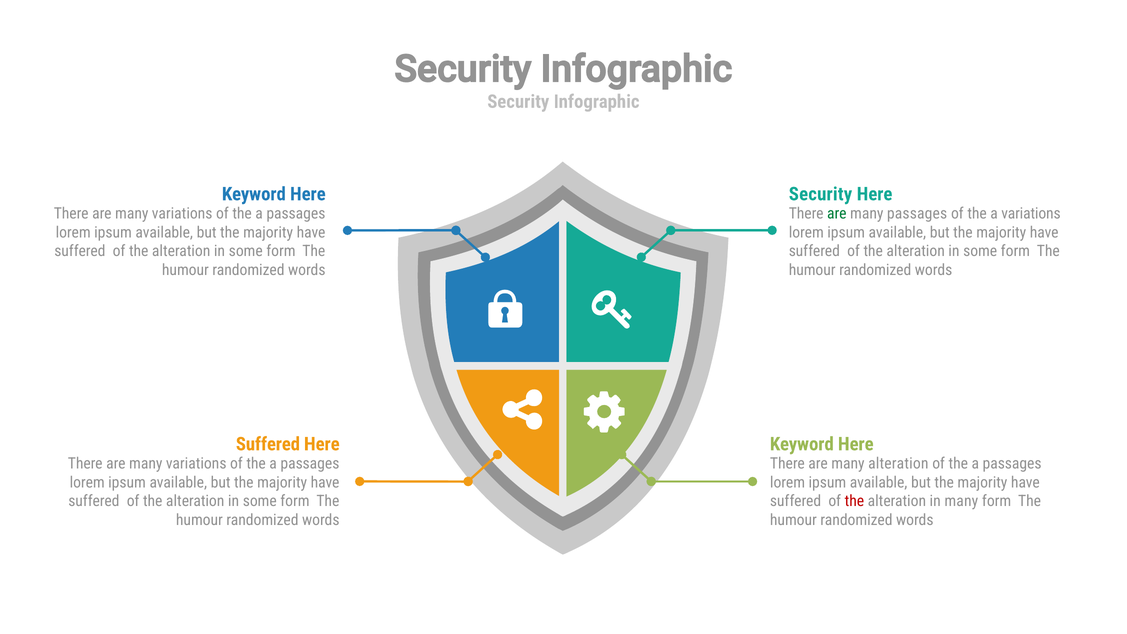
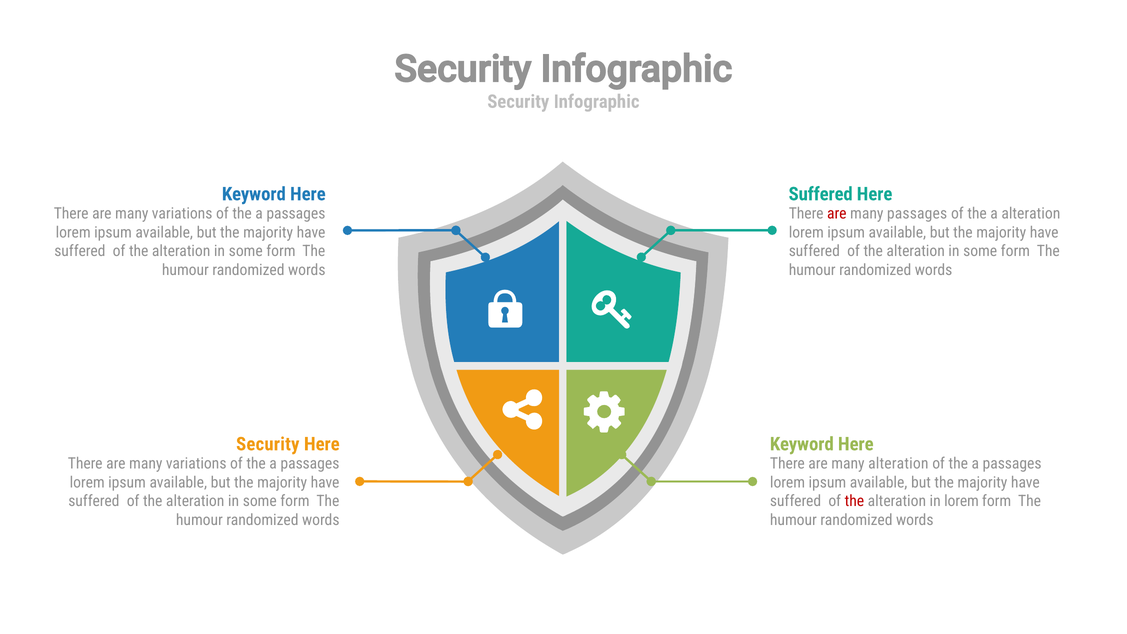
Security: Security -> Suffered (821, 194)
are colour: green -> red (837, 214)
a variations: variations -> alteration (1031, 214)
Suffered: Suffered -> Security (268, 444)
in many: many -> lorem (961, 501)
